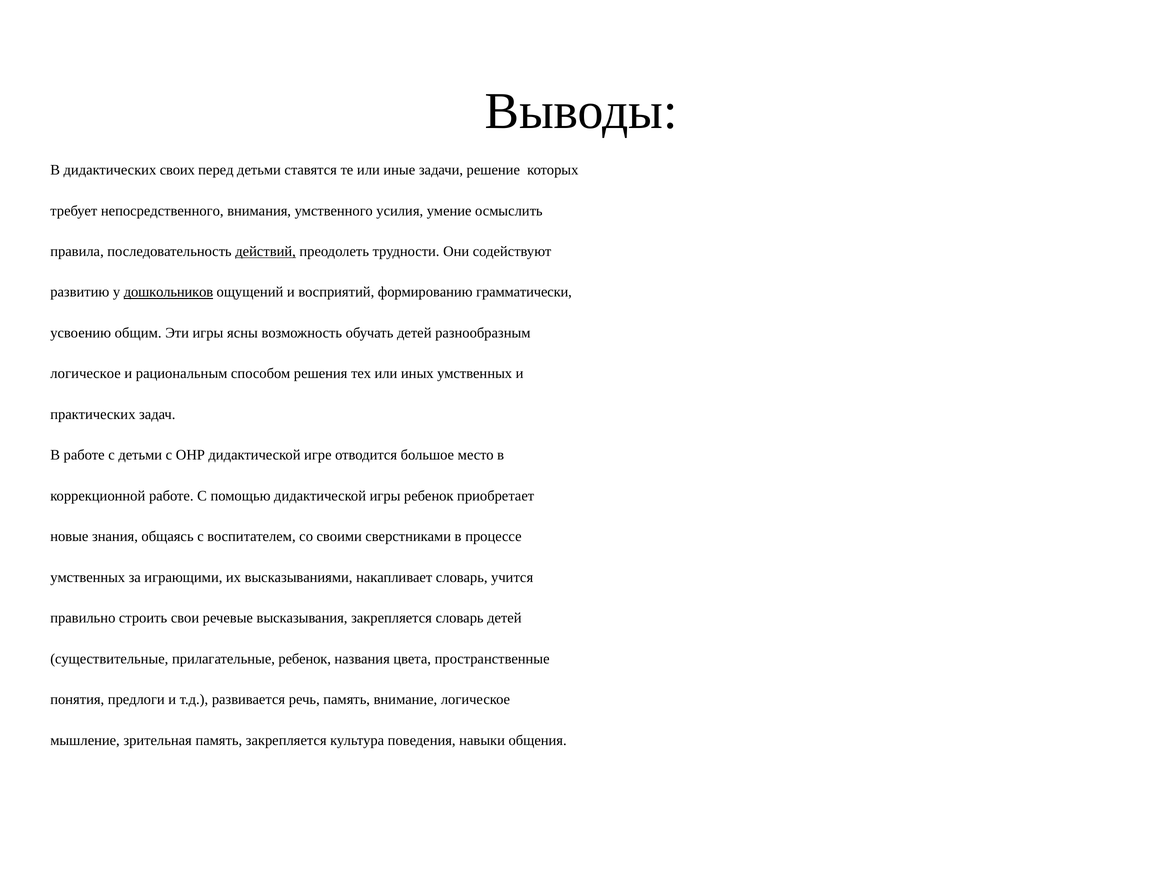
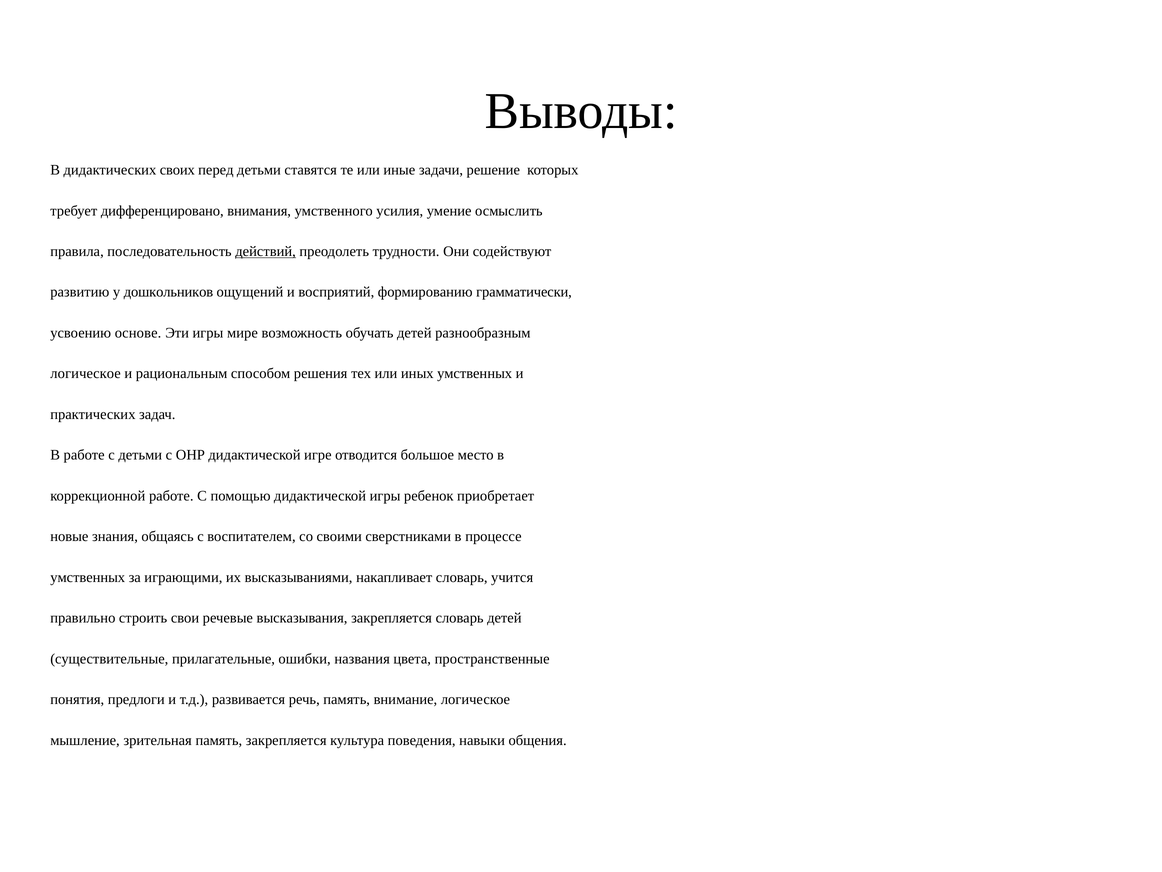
непосредственного: непосредственного -> дифференцировано (162, 211)
дошкольников underline: present -> none (168, 292)
общим: общим -> основе (138, 333)
ясны: ясны -> мире (242, 333)
прилагательные ребенок: ребенок -> ошибки (305, 658)
